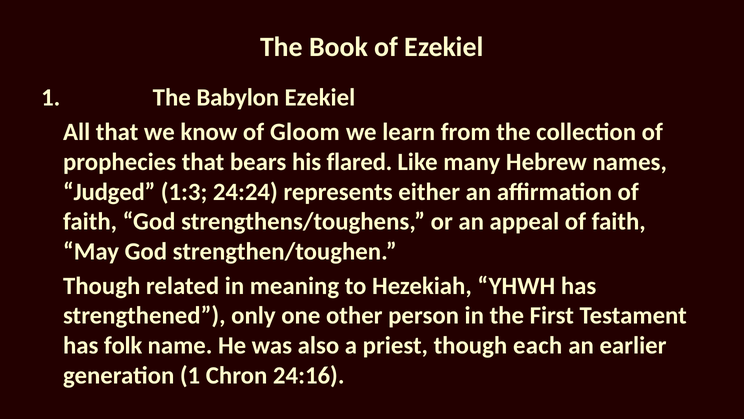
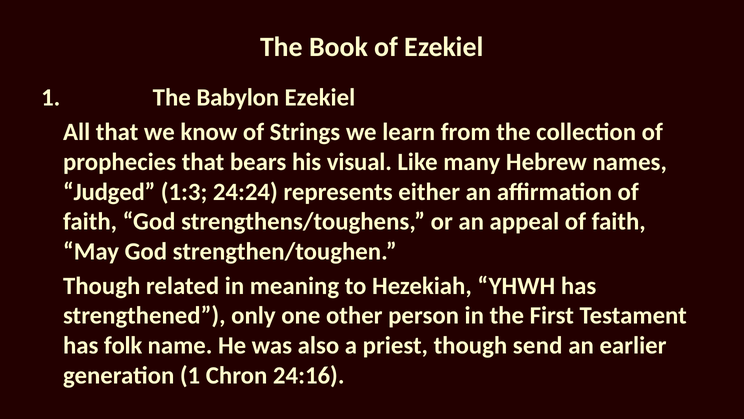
Gloom: Gloom -> Strings (305, 132)
flared: flared -> visual (359, 162)
each: each -> send (538, 345)
